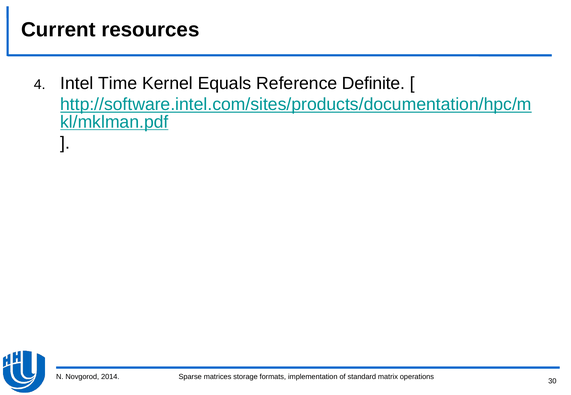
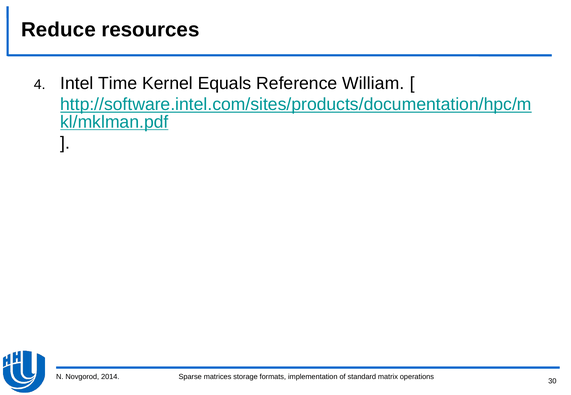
Current: Current -> Reduce (58, 30)
Definite: Definite -> William (373, 83)
